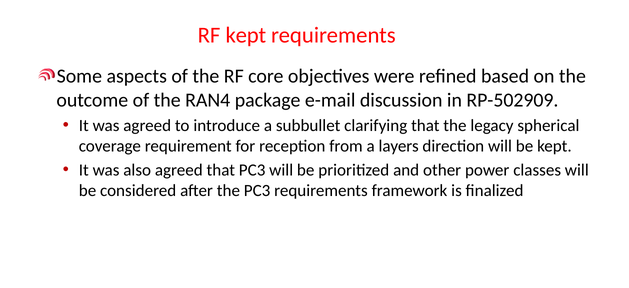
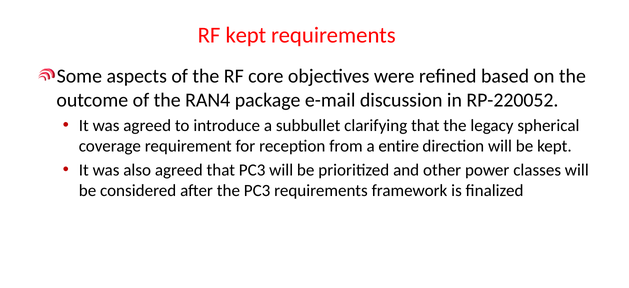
RP-502909: RP-502909 -> RP-220052 (512, 100)
layers: layers -> entire (399, 146)
